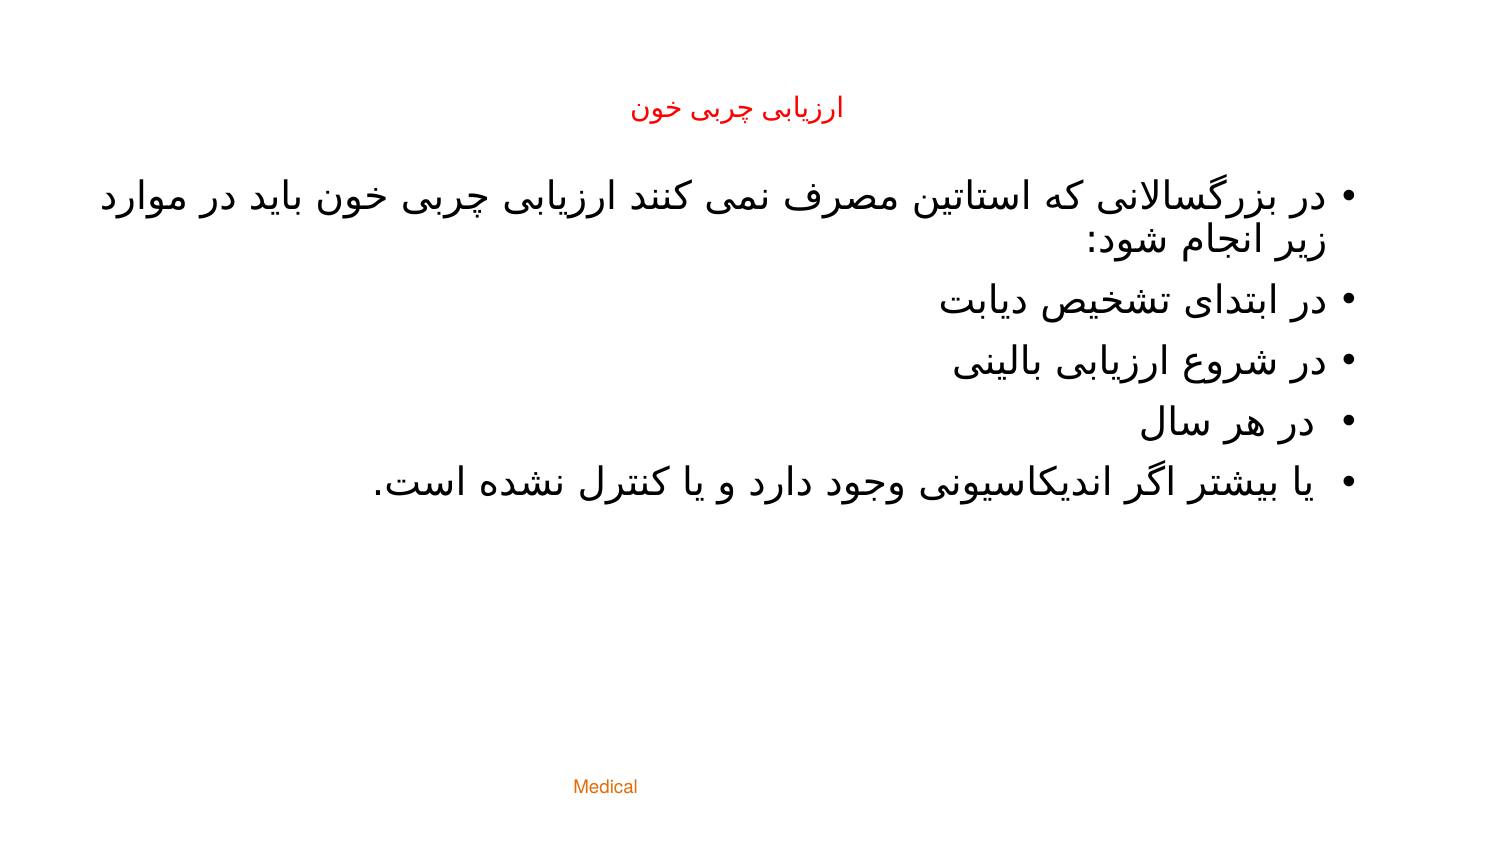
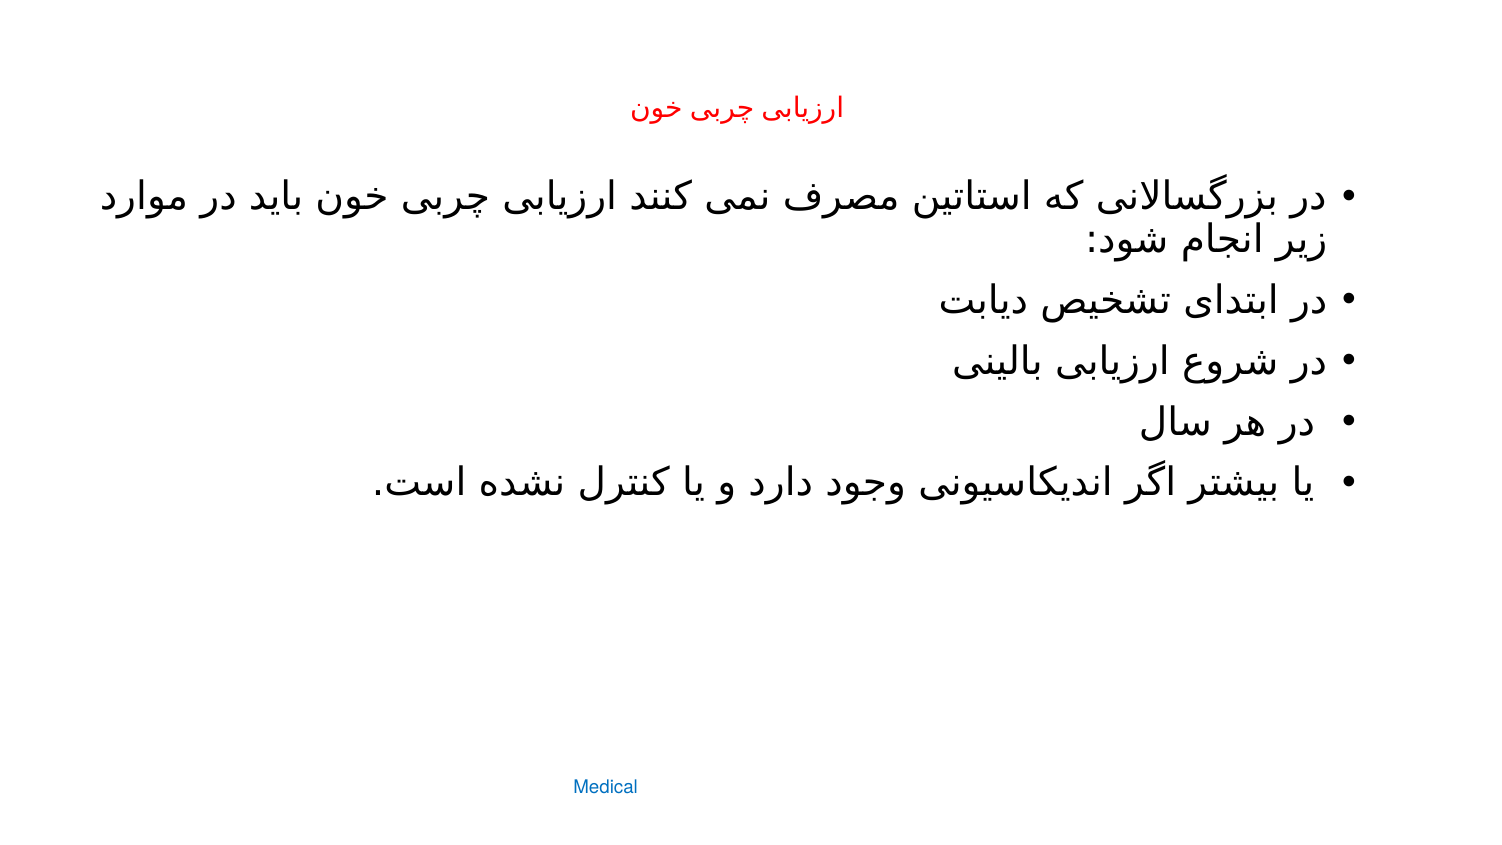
Medical colour: orange -> blue (606, 787)
